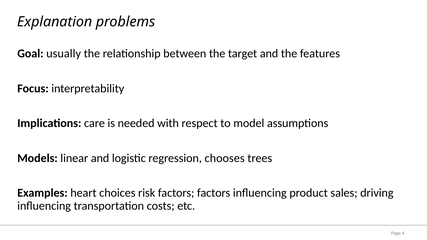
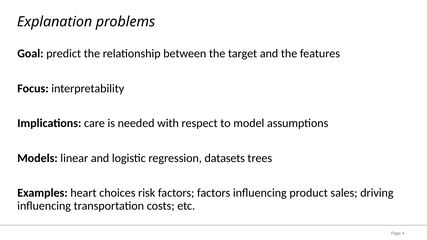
usually: usually -> predict (64, 54)
chooses: chooses -> datasets (225, 158)
